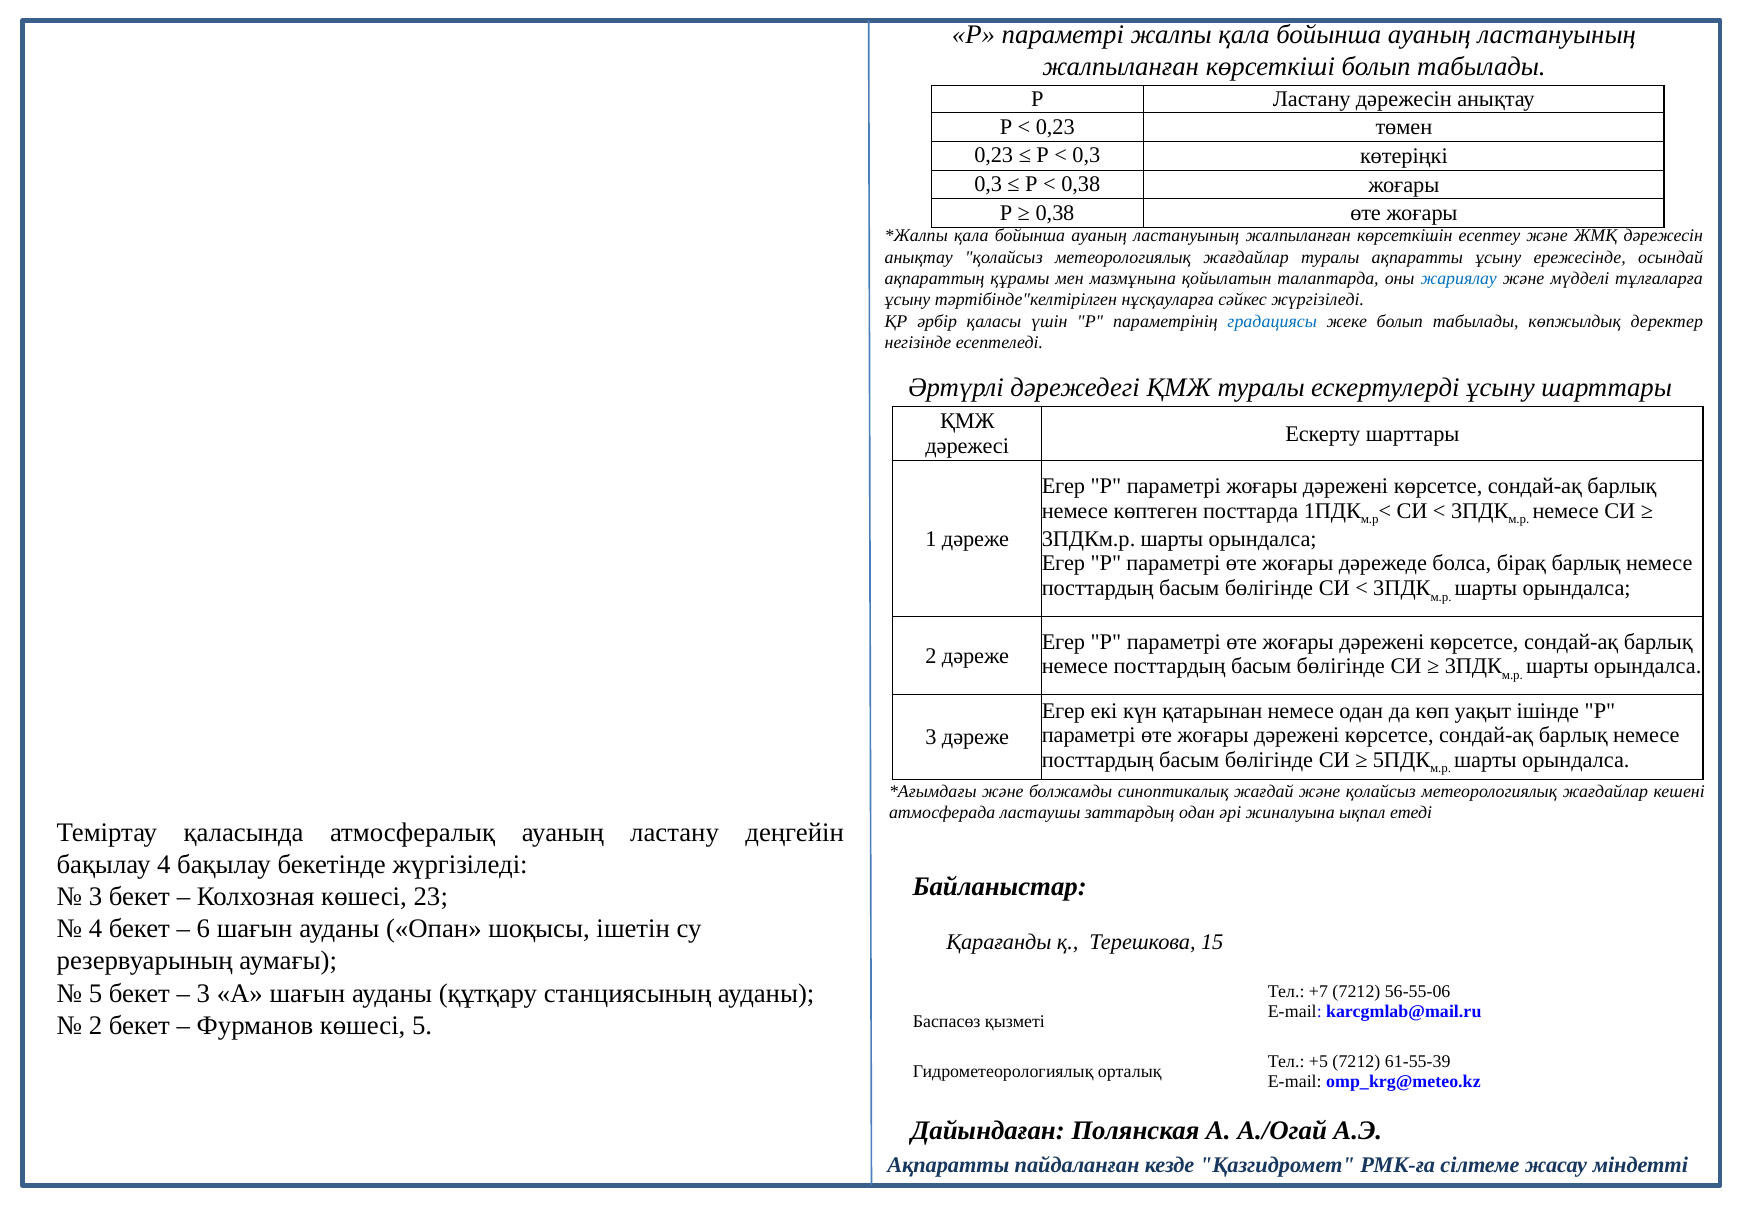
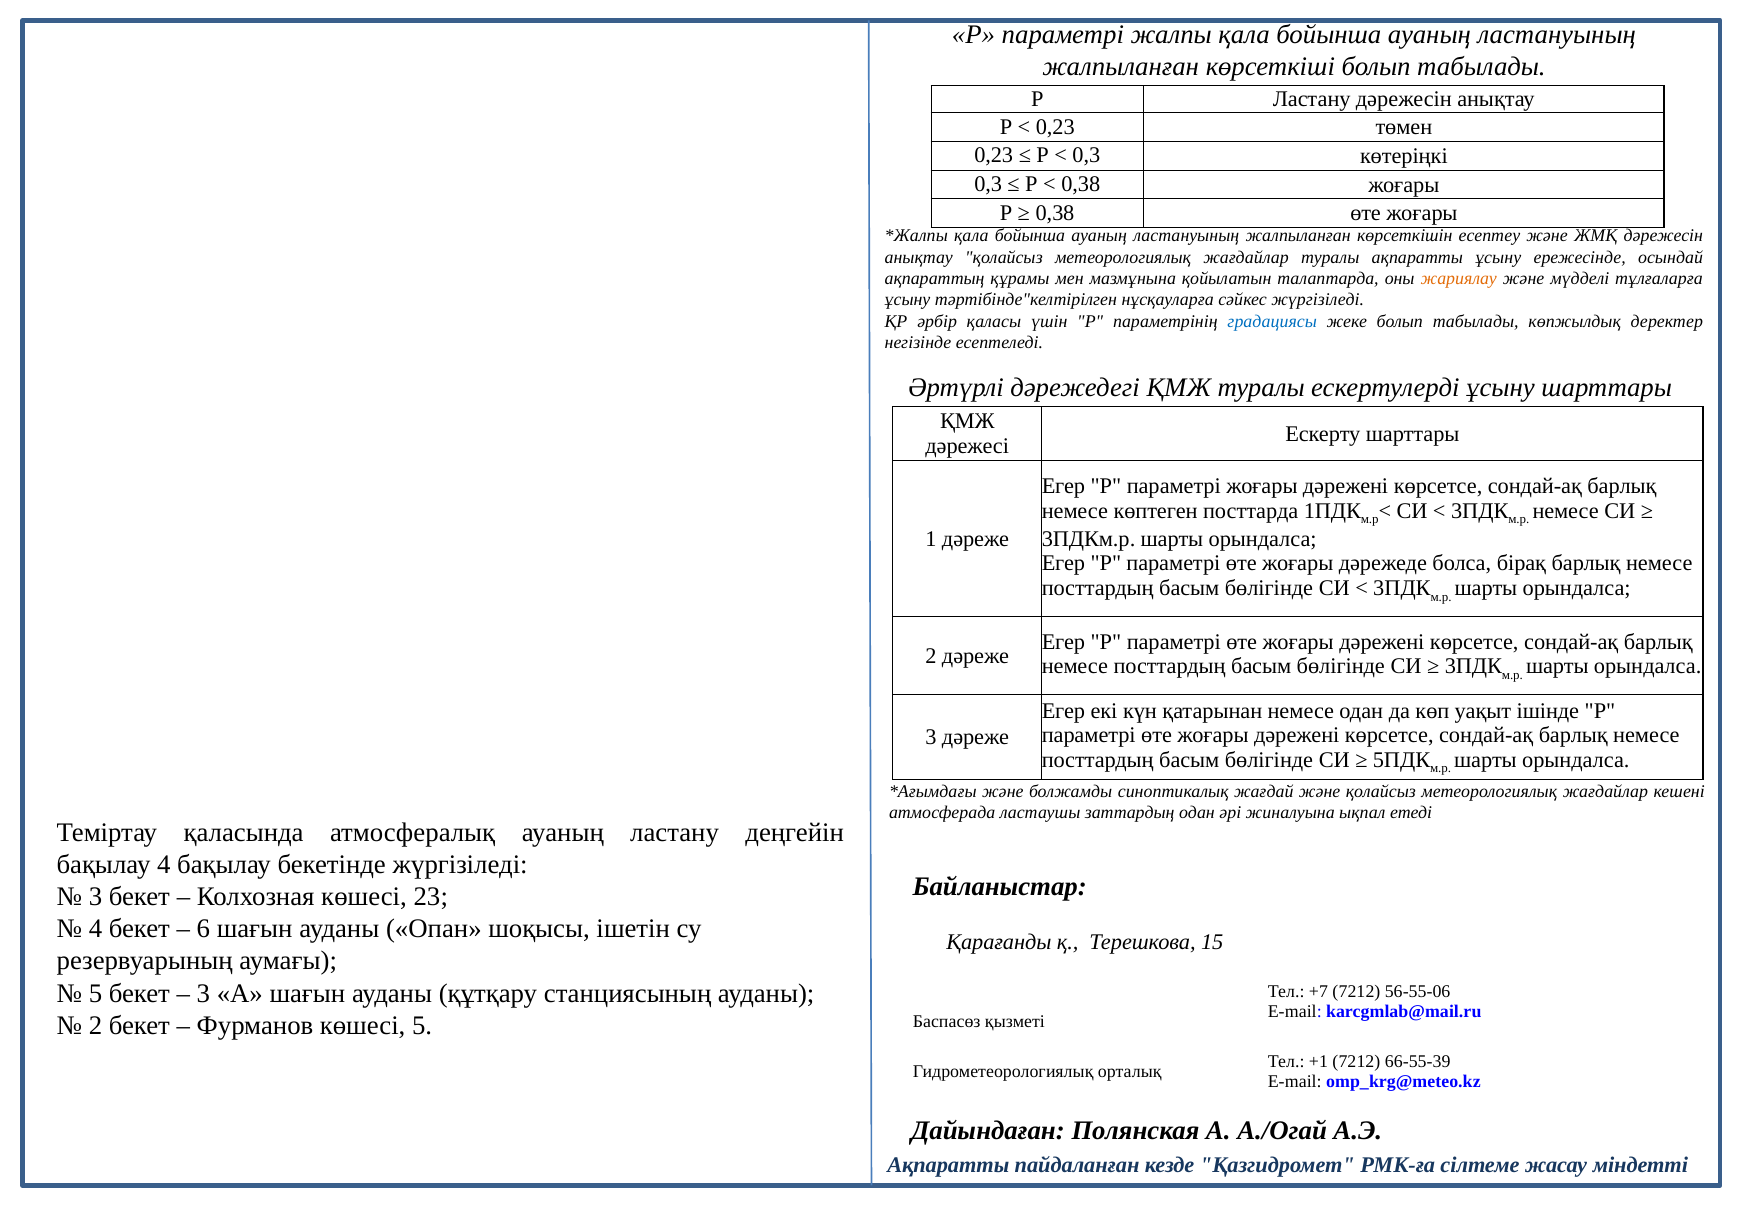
жариялау colour: blue -> orange (1459, 279)
+5: +5 -> +1 (1318, 1062)
61-55-39: 61-55-39 -> 66-55-39 (1418, 1062)
